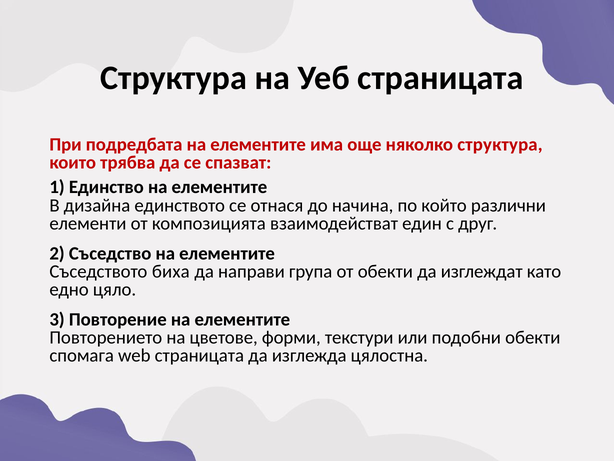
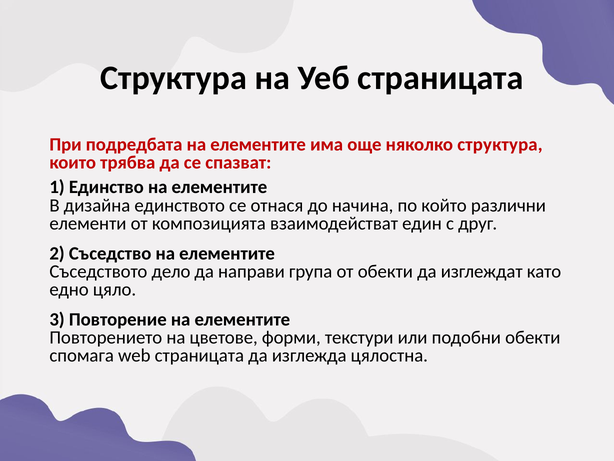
биха: биха -> дело (171, 271)
